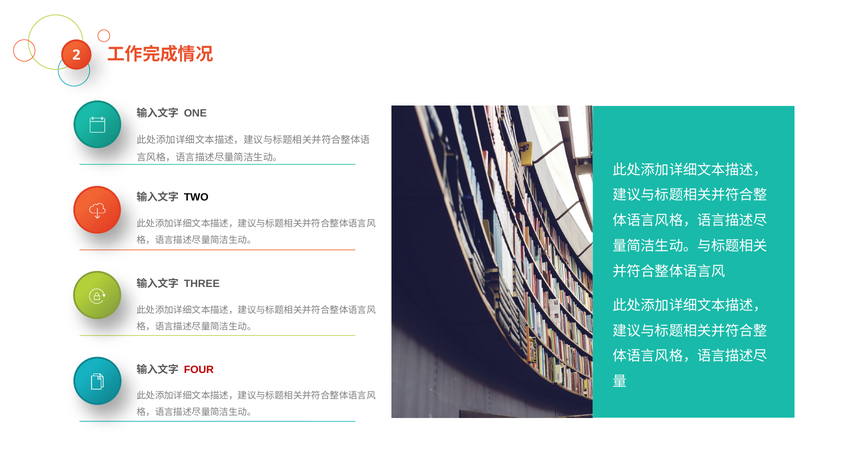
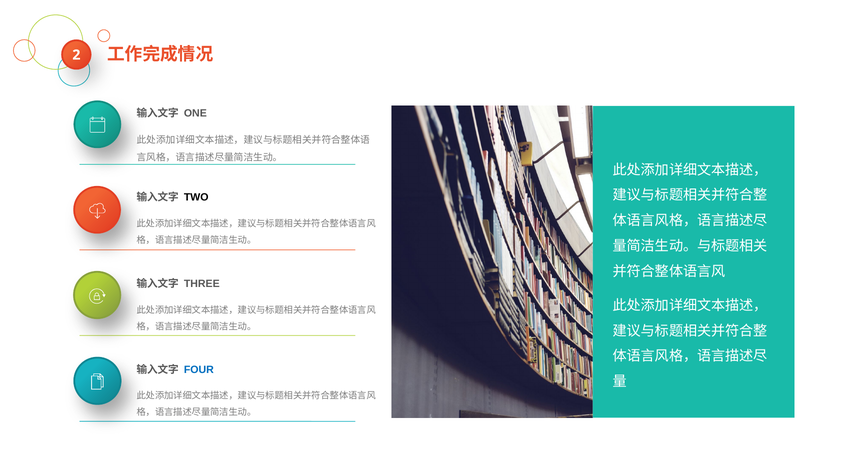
FOUR colour: red -> blue (199, 370)
